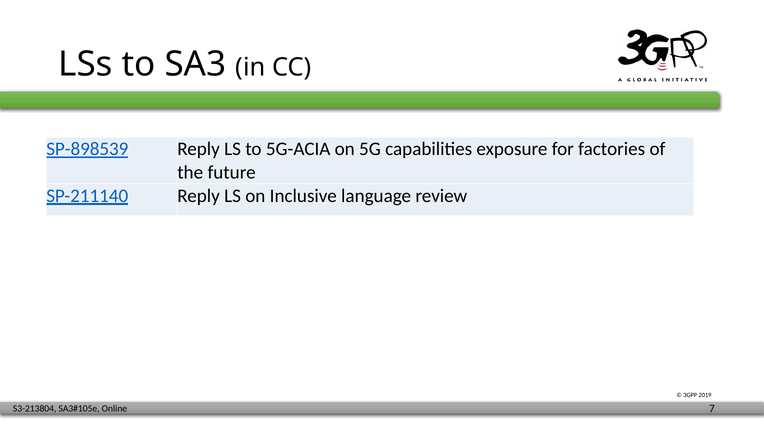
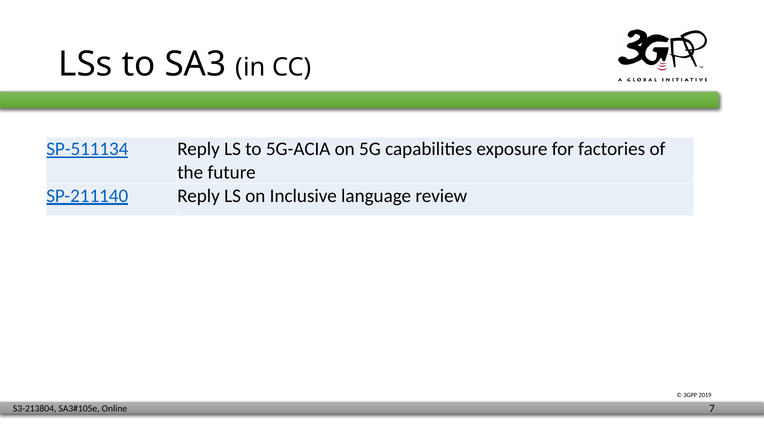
SP-898539: SP-898539 -> SP-511134 (87, 149)
